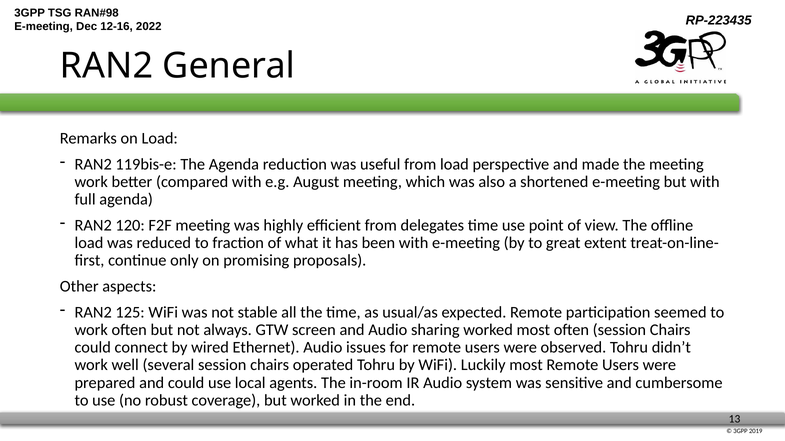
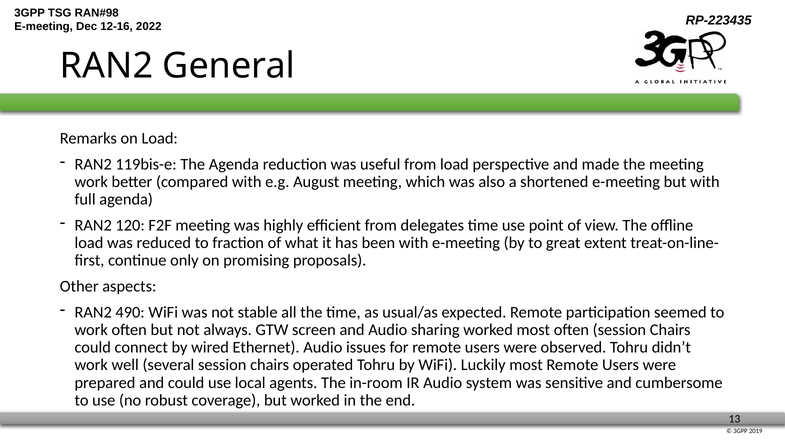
125: 125 -> 490 (130, 313)
